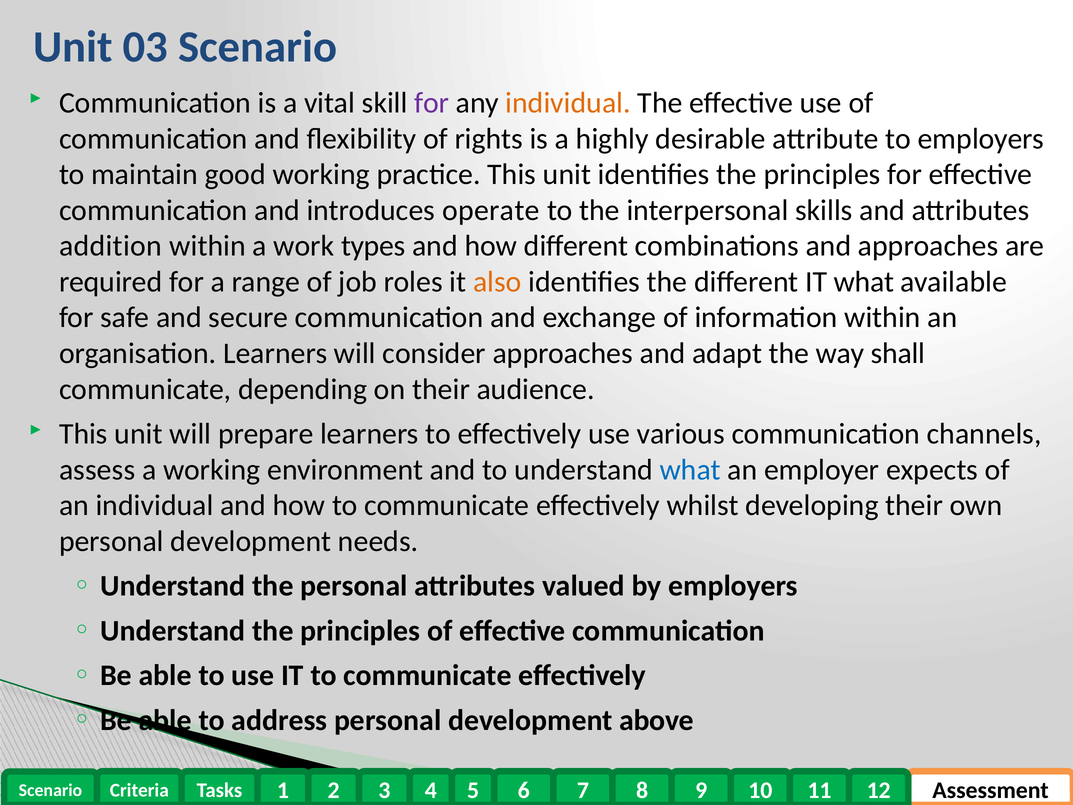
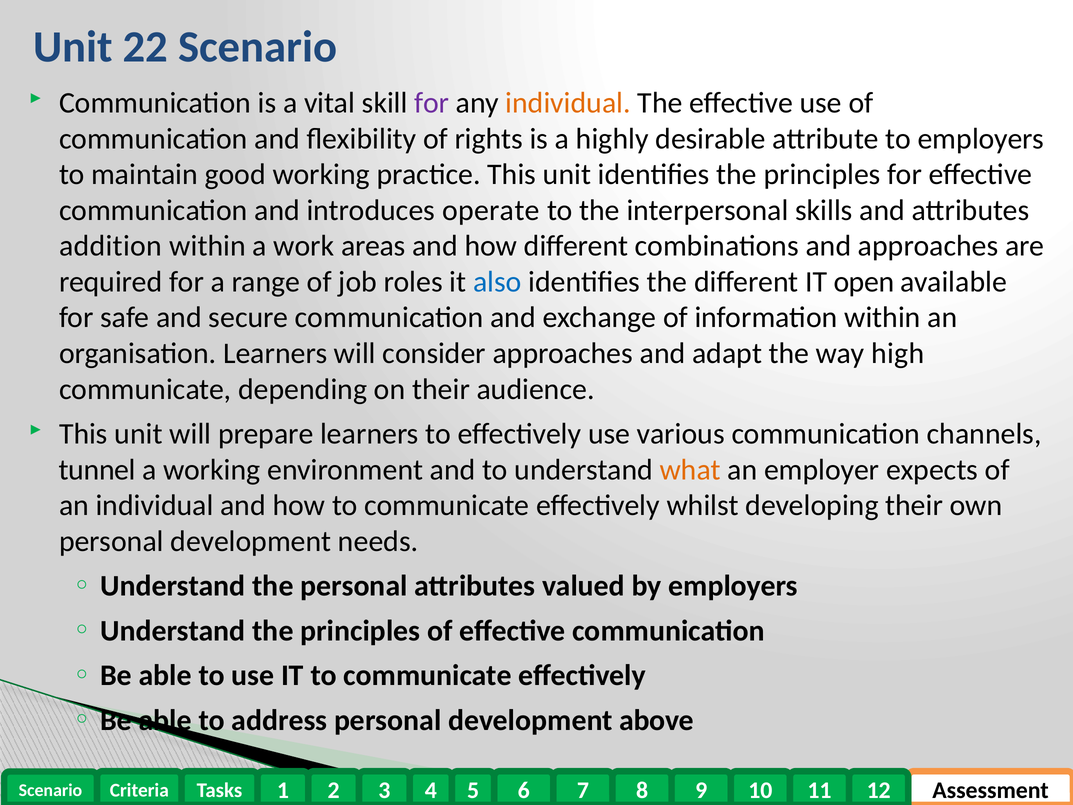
03: 03 -> 22 (145, 47)
types: types -> areas (373, 246)
also colour: orange -> blue (497, 282)
IT what: what -> open (864, 282)
shall: shall -> high (898, 353)
assess: assess -> tunnel (97, 470)
what colour: blue -> orange (690, 470)
